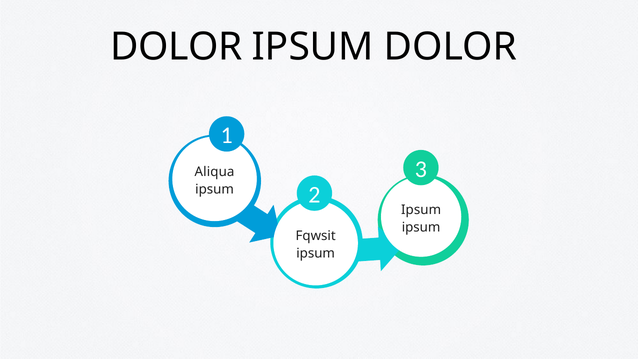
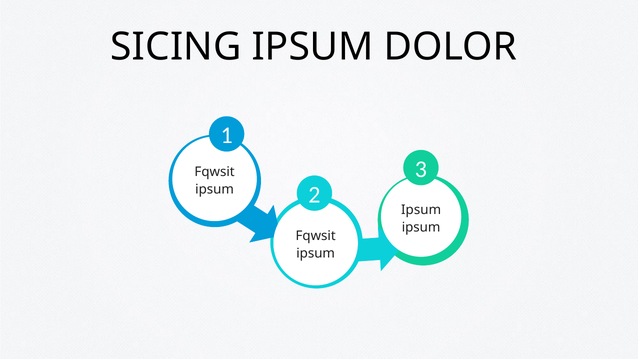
DOLOR: DOLOR -> SICING (176, 47)
Aliqua: Aliqua -> Fqwsit (215, 172)
